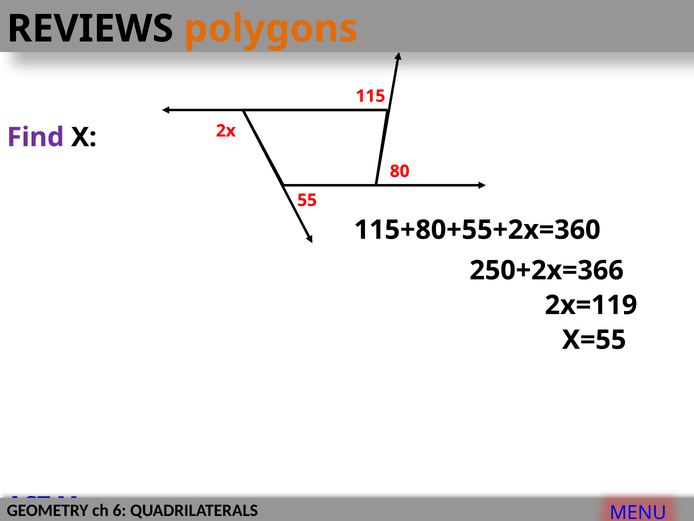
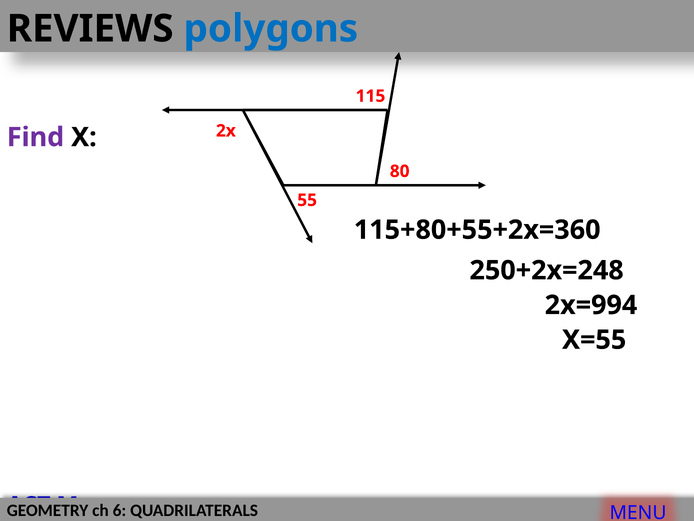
polygons colour: orange -> blue (271, 29)
250+2x=366: 250+2x=366 -> 250+2x=248 (547, 270)
2x=119: 2x=119 -> 2x=994 (591, 305)
